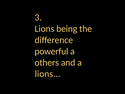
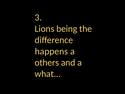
powerful: powerful -> happens (51, 51)
lions: lions -> what (48, 74)
